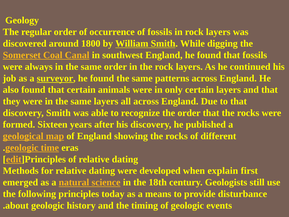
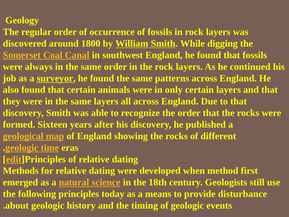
explain: explain -> method (223, 171)
